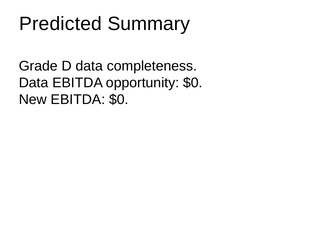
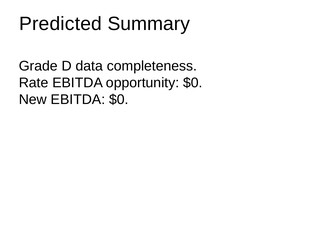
Data: Data -> Rate (34, 83)
